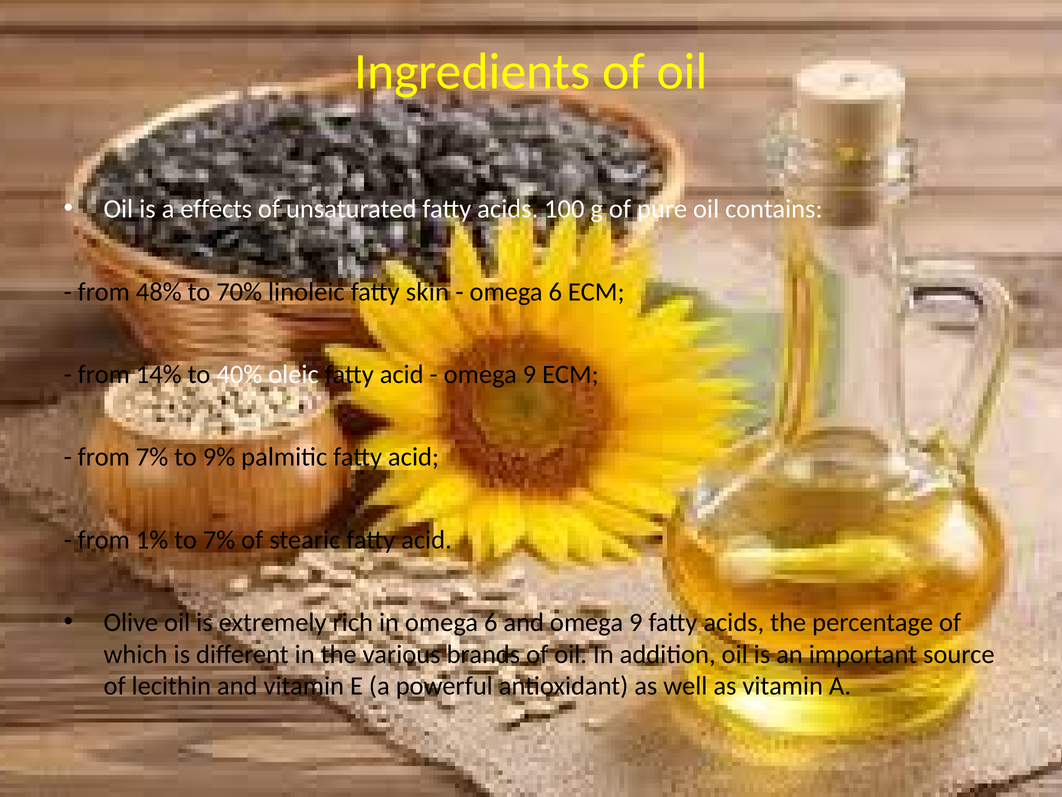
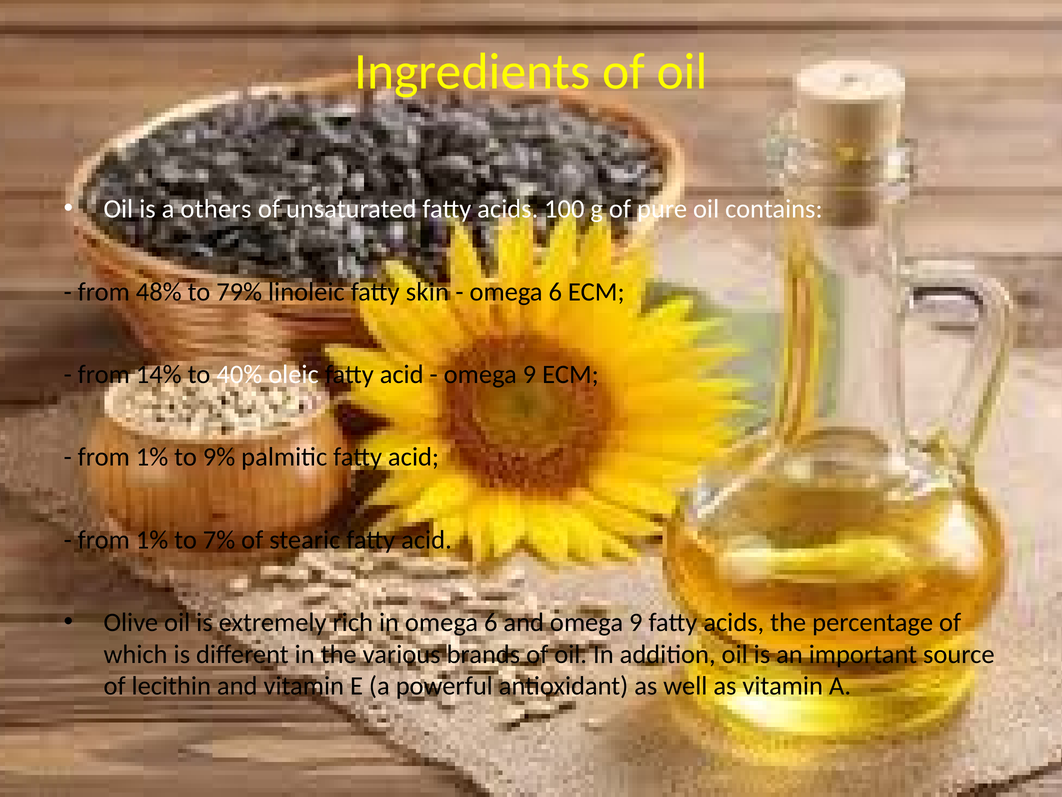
effects: effects -> others (216, 209)
70%: 70% -> 79% (239, 292)
7%: 7% -> 1% (152, 457)
